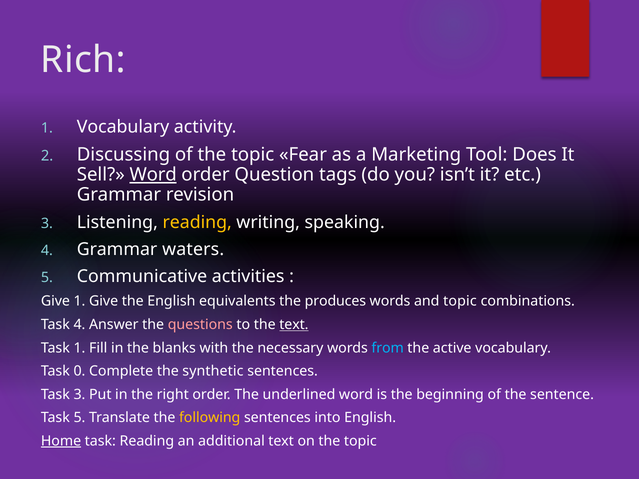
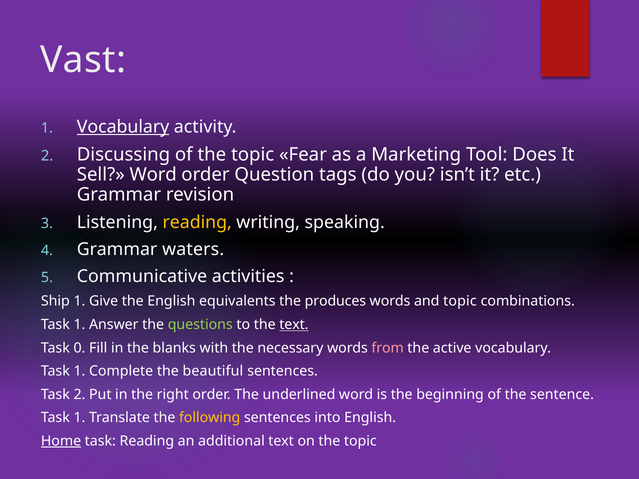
Rich: Rich -> Vast (83, 60)
Vocabulary underline: none -> present (123, 127)
Word underline: present -> none (153, 175)
Give: Give -> Ship (55, 301)
4: 4 -> 1 (79, 325)
questions colour: pink -> light green (200, 325)
Task 1: 1 -> 0 (79, 348)
from colour: light blue -> pink (388, 348)
0: 0 -> 1 (79, 371)
synthetic: synthetic -> beautiful (213, 371)
Task 3: 3 -> 2 (79, 395)
5: 5 -> 1 (79, 418)
